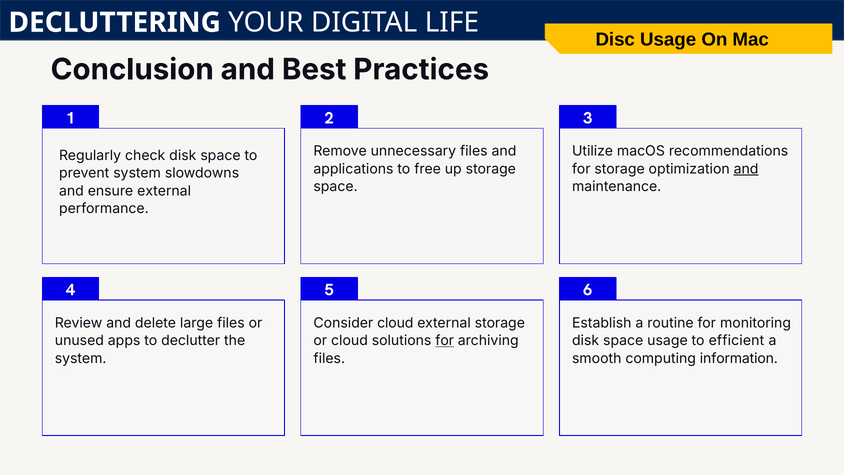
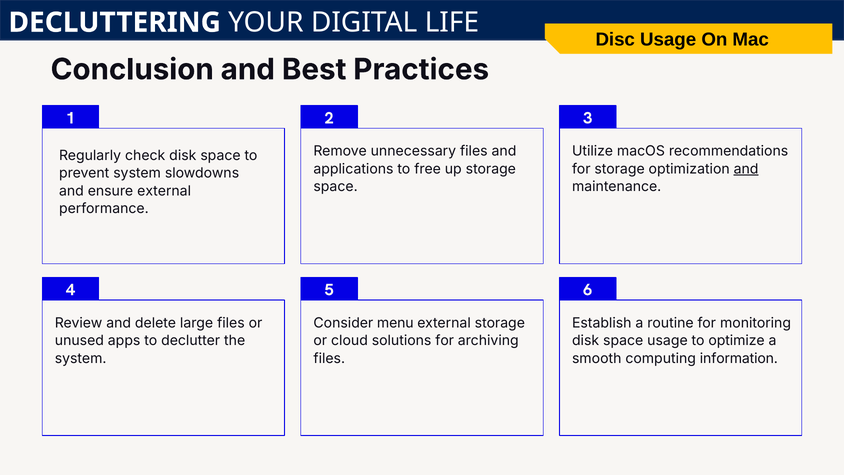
Consider cloud: cloud -> menu (395, 323)
for underline: present -> none (445, 341)
efficient: efficient -> optimize (737, 341)
